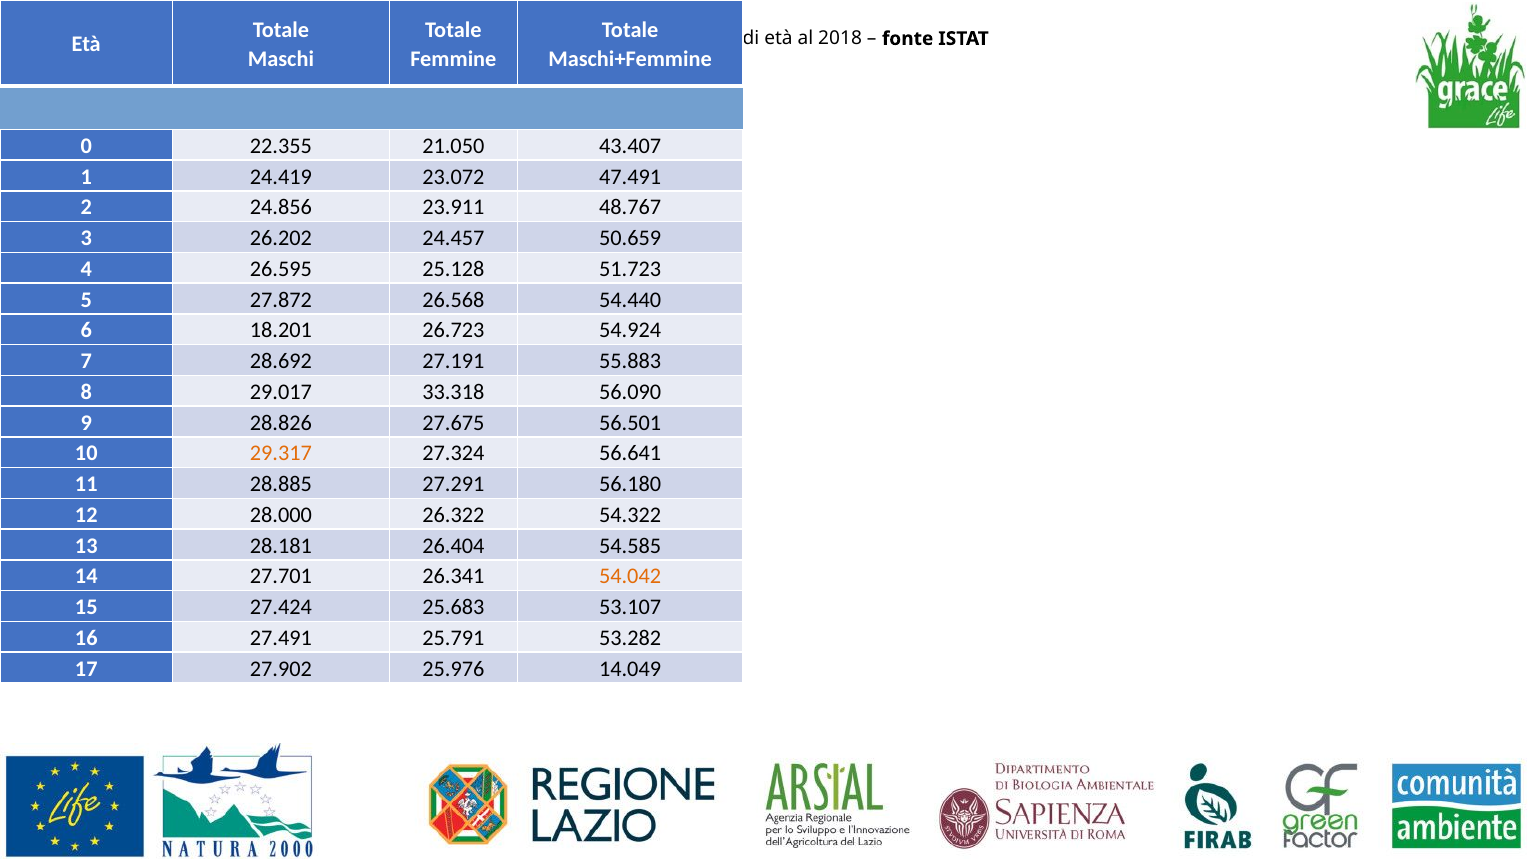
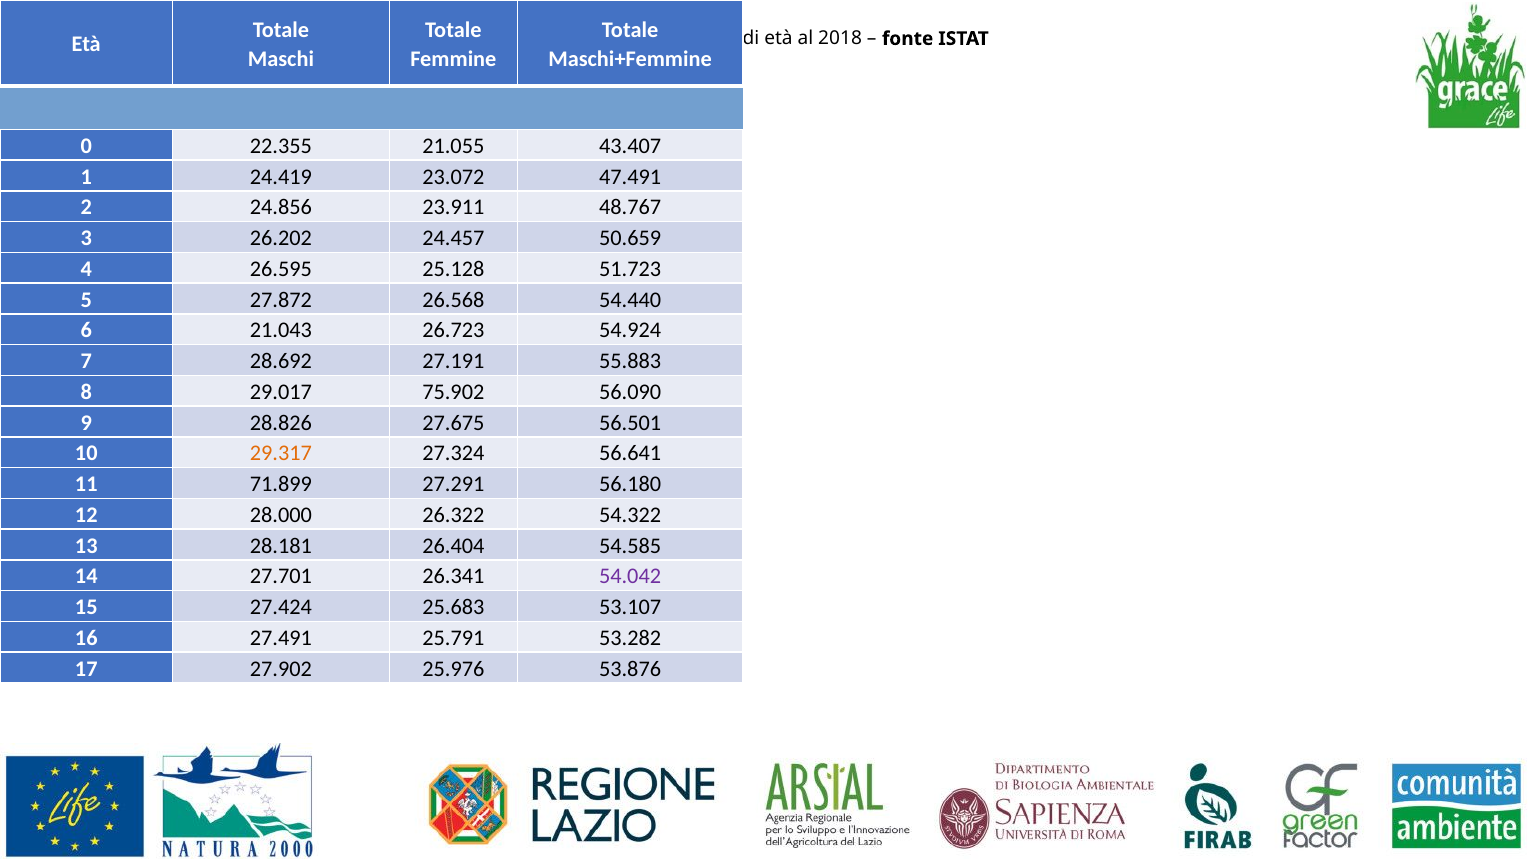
21.050: 21.050 -> 21.055 (453, 146)
18.201: 18.201 -> 21.043 (281, 331)
33.318: 33.318 -> 75.902 (453, 392)
28.885: 28.885 -> 71.899 (281, 484)
54.042 colour: orange -> purple (630, 576)
14.049: 14.049 -> 53.876 (630, 669)
